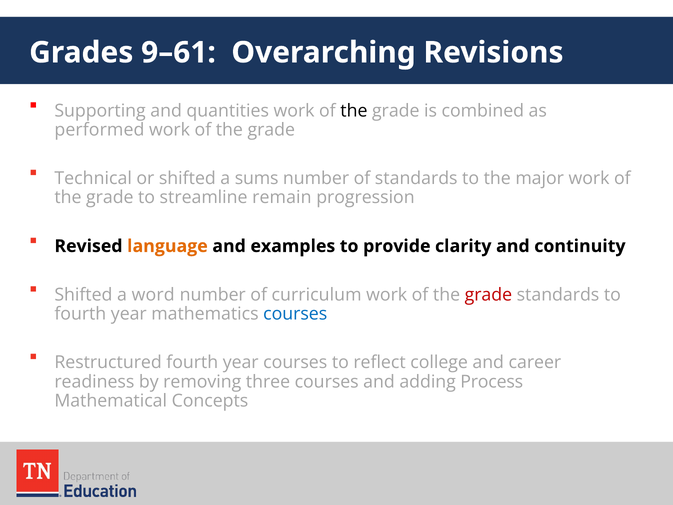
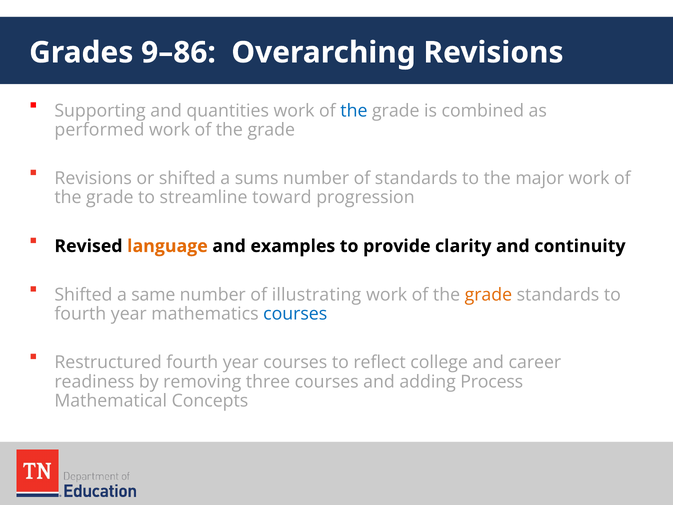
9–61: 9–61 -> 9–86 (178, 53)
the colour: black -> blue (354, 111)
Technical: Technical -> Revisions (93, 178)
remain: remain -> toward (282, 197)
word: word -> same (153, 295)
curriculum: curriculum -> illustrating (316, 295)
grade colour: red -> orange (488, 295)
